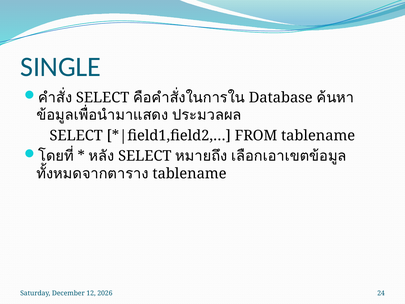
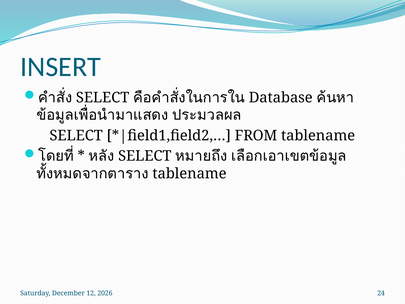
SINGLE: SINGLE -> INSERT (61, 67)
